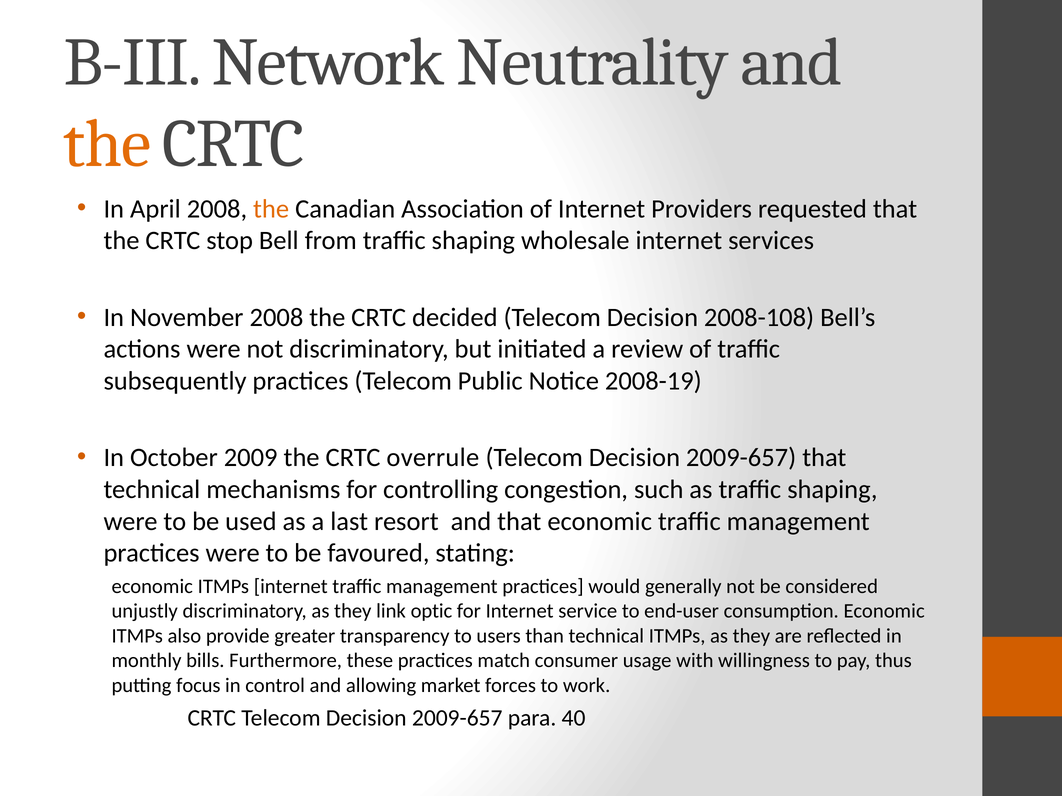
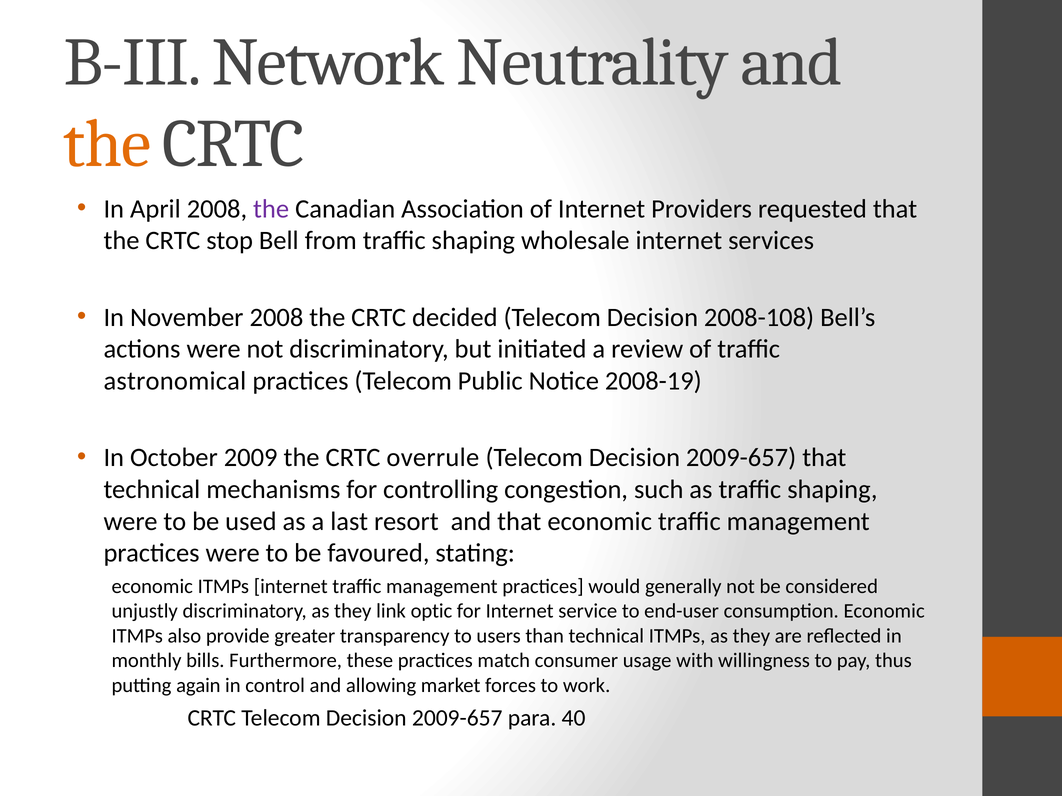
the colour: orange -> purple (271, 209)
subsequently: subsequently -> astronomical (175, 381)
focus: focus -> again (198, 686)
